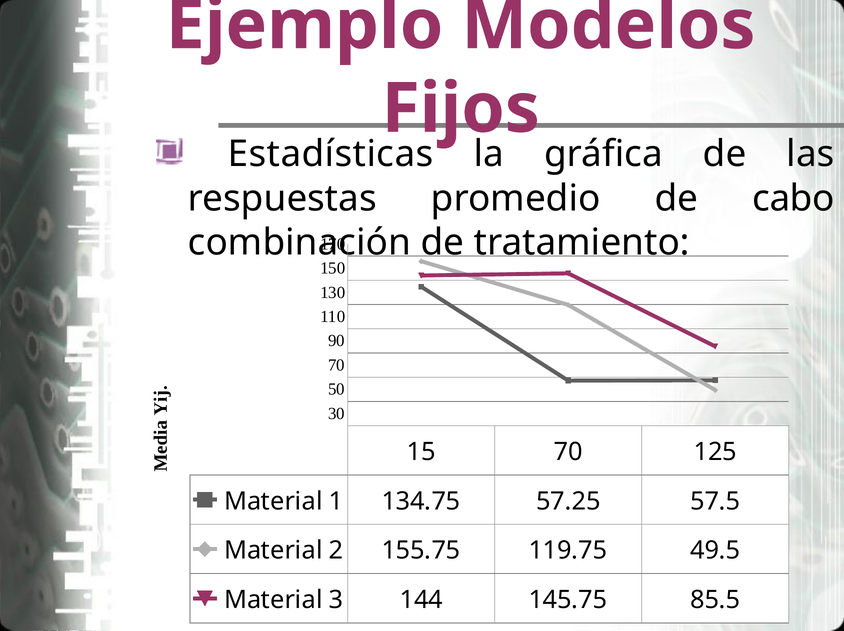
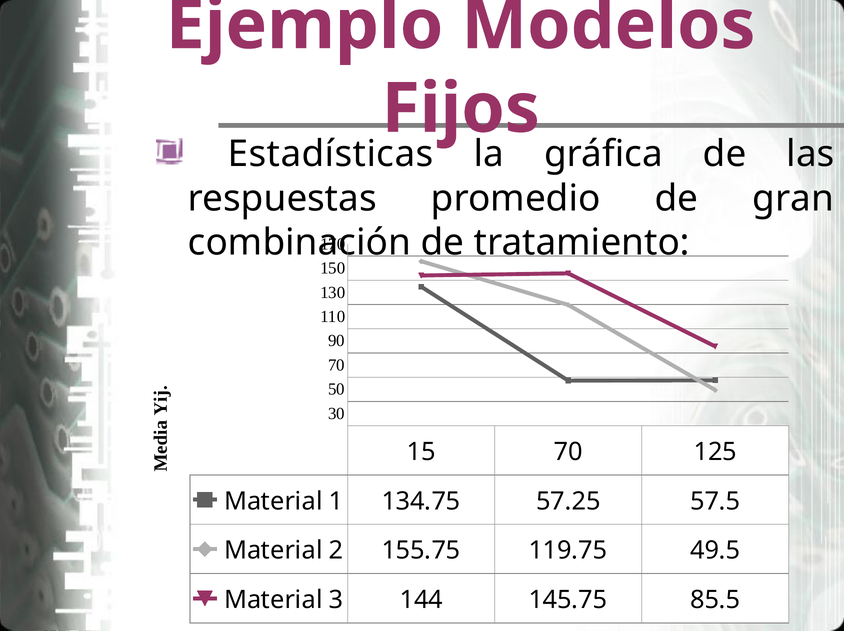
cabo: cabo -> gran (793, 198)
